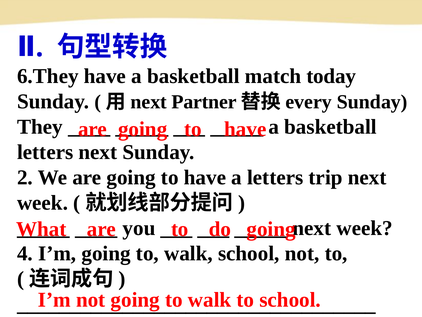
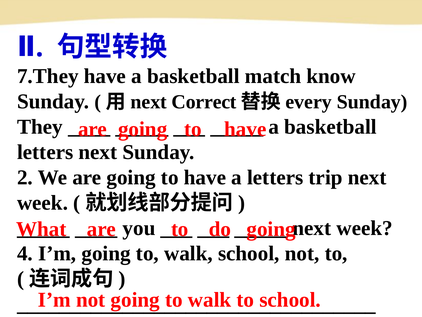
6.They: 6.They -> 7.They (48, 76)
today: today -> know (331, 76)
Partner: Partner -> Correct (204, 102)
